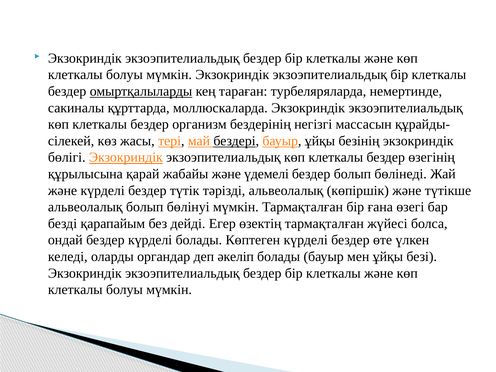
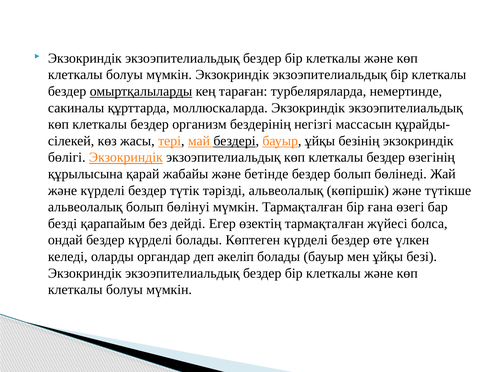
үдемелі: үдемелі -> бетінде (266, 174)
